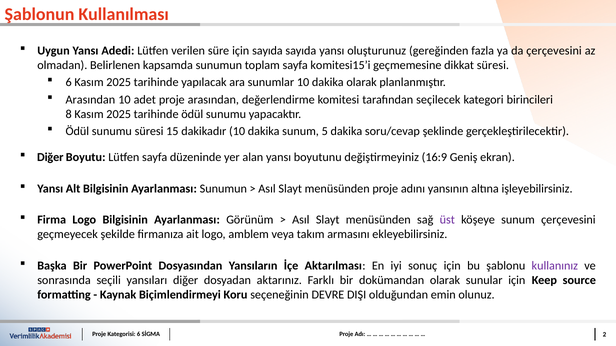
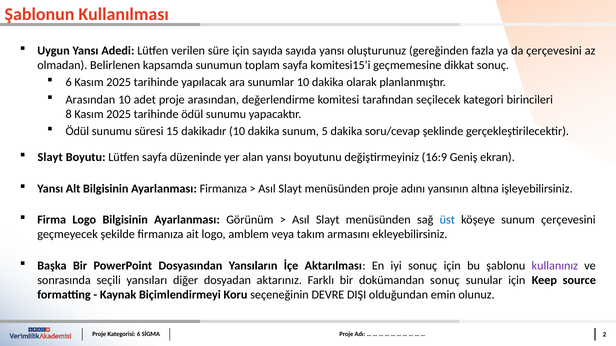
dikkat süresi: süresi -> sonuç (493, 66)
Diğer: Diğer -> Slayt (50, 157)
Ayarlanması Sunumun: Sunumun -> Firmanıza (223, 189)
üst colour: purple -> blue (447, 220)
dokümandan olarak: olarak -> sonuç (445, 281)
